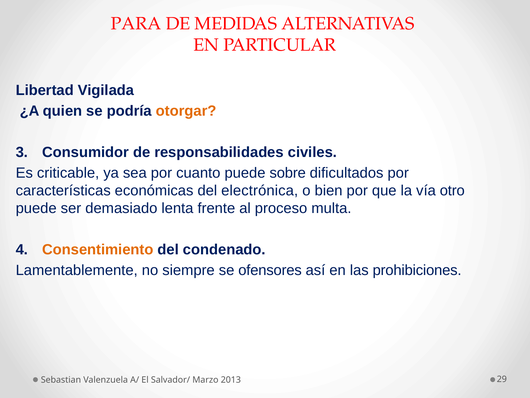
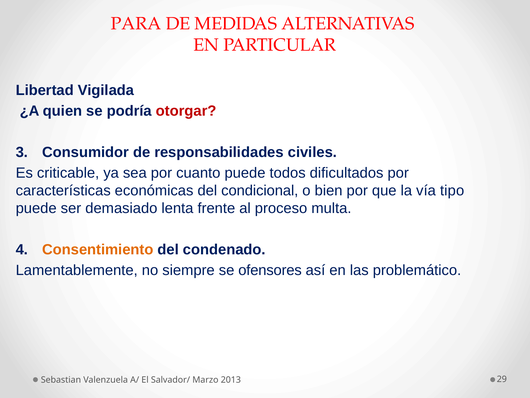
otorgar colour: orange -> red (186, 111)
sobre: sobre -> todos (288, 173)
electrónica: electrónica -> condicional (260, 190)
otro: otro -> tipo (452, 190)
prohibiciones: prohibiciones -> problemático (417, 270)
